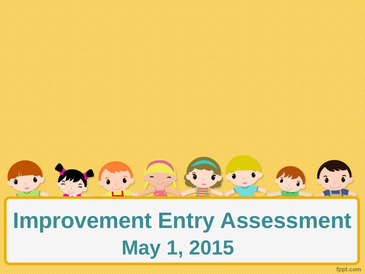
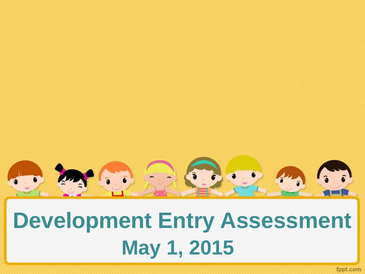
Improvement: Improvement -> Development (82, 221)
